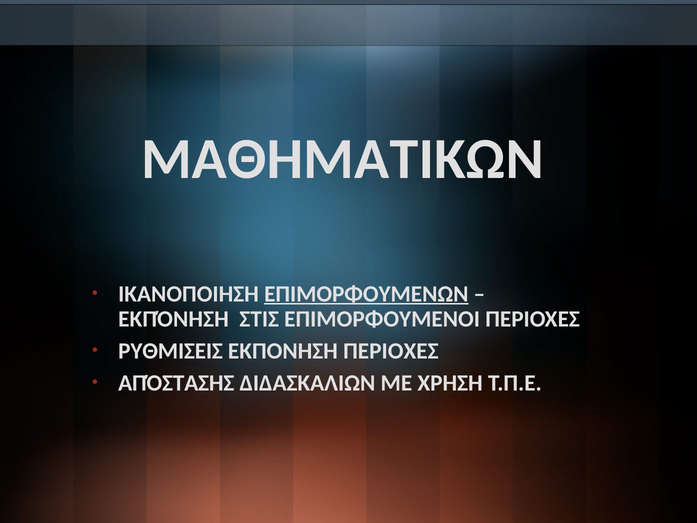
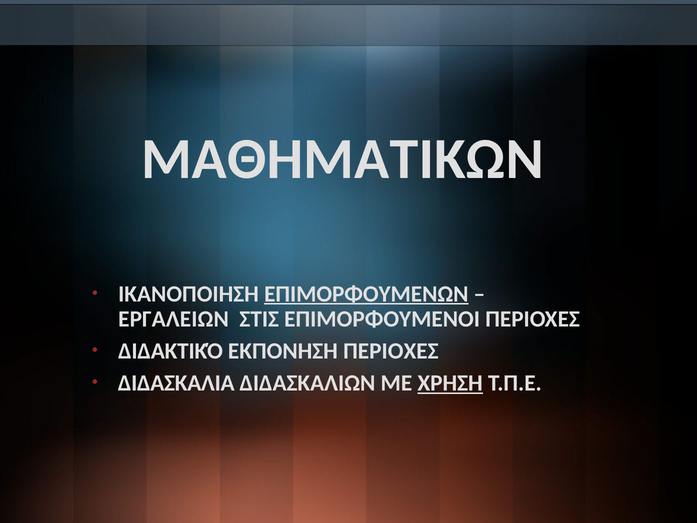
ΕΚΠΌΝΗΣΗ: ΕΚΠΌΝΗΣΗ -> ΕΡΓΑΛΕΙΩΝ (174, 319)
ΡΥΘΜΙΣΕΙΣ: ΡΥΘΜΙΣΕΙΣ -> ΔΙΔΑΚΤΙΚΌ (171, 351)
ΑΠΌΣΤΑΣΗΣ: ΑΠΌΣΤΑΣΗΣ -> ΔΙΔΑΣΚΑΛΙΑ (176, 383)
ΧΡΗΣΗ underline: none -> present (450, 383)
